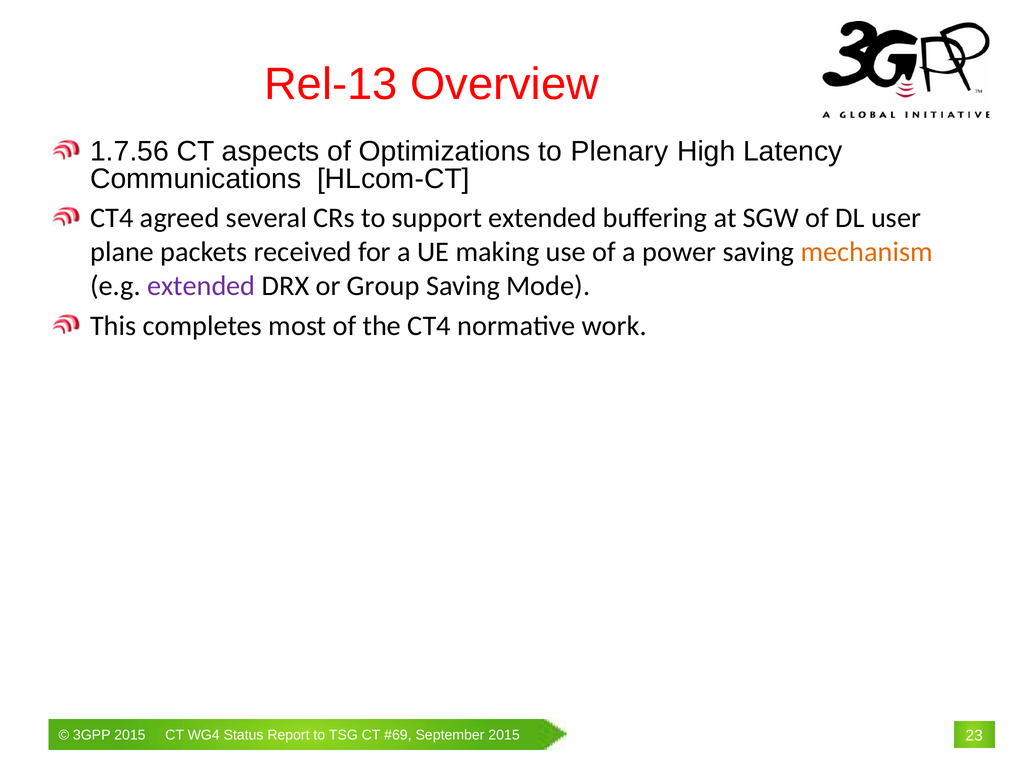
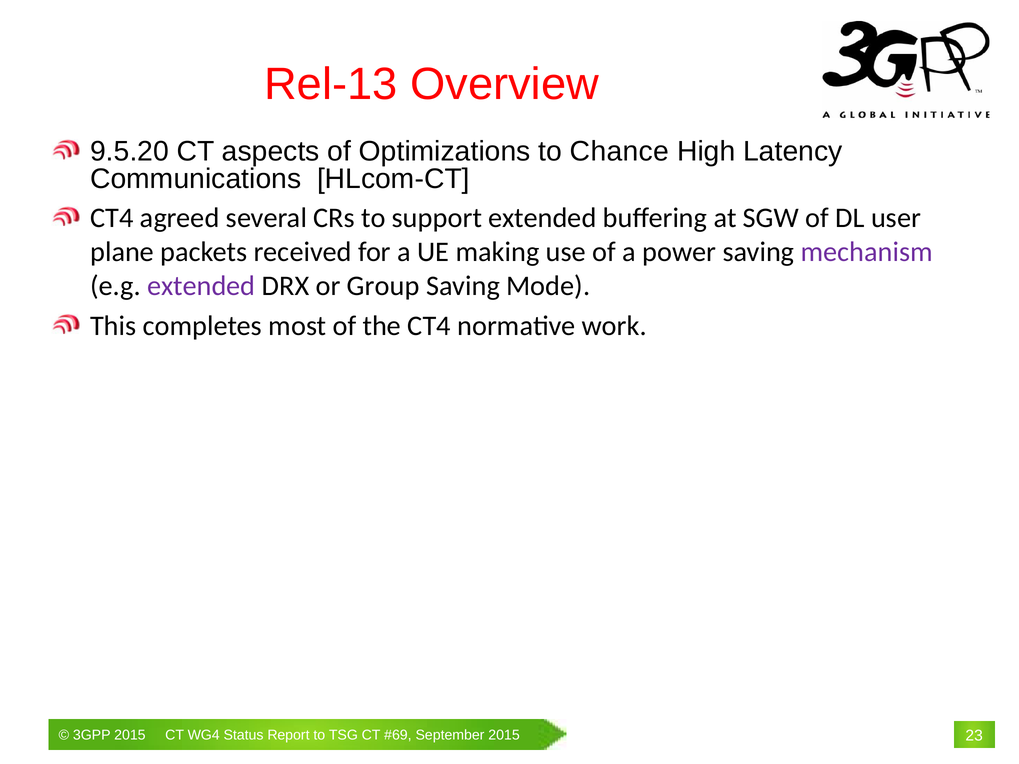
1.7.56: 1.7.56 -> 9.5.20 (130, 152)
Plenary: Plenary -> Chance (619, 152)
mechanism colour: orange -> purple (867, 252)
